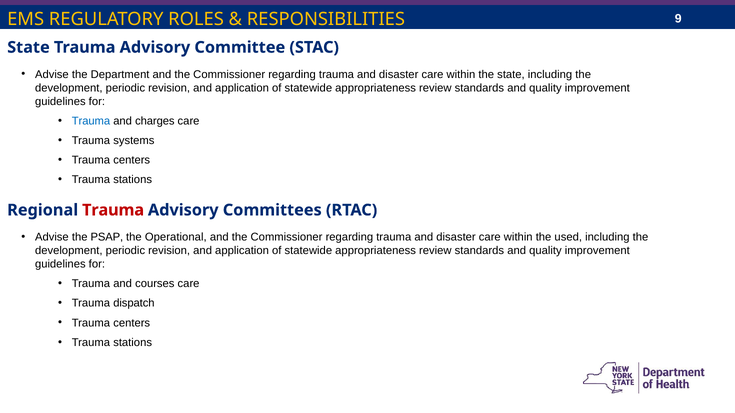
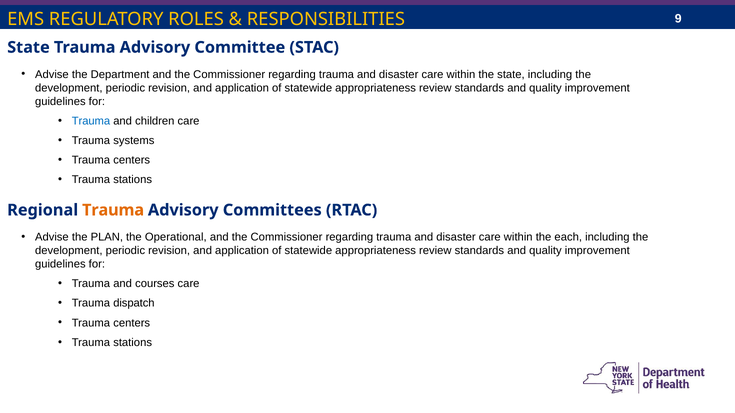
charges: charges -> children (155, 121)
Trauma colour: red -> orange (113, 210)
PSAP: PSAP -> PLAN (107, 237)
used: used -> each (568, 237)
